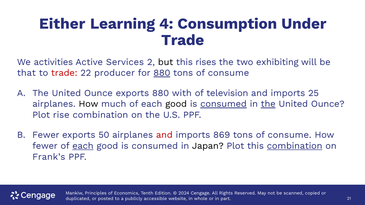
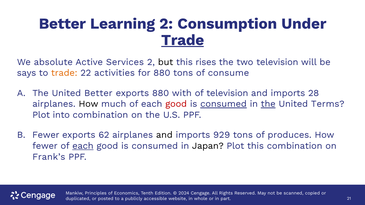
Either: Either -> Better (62, 24)
Learning 4: 4 -> 2 (166, 24)
Trade underline: none -> present (183, 40)
activities: activities -> absolute (53, 62)
two exhibiting: exhibiting -> television (277, 62)
that: that -> says (27, 73)
trade colour: red -> orange (64, 73)
producer: producer -> activities (115, 73)
880 underline: present -> none (162, 73)
Ounce: Ounce -> Better (98, 93)
25: 25 -> 28 (314, 93)
good colour: black -> red (176, 104)
Ounce: Ounce -> Terms (328, 104)
rise: rise -> into (61, 115)
50: 50 -> 62 (104, 135)
and colour: red -> black (164, 135)
869: 869 -> 929 (222, 135)
consume: consume -> produces (290, 135)
combination underline: present -> none (295, 146)
